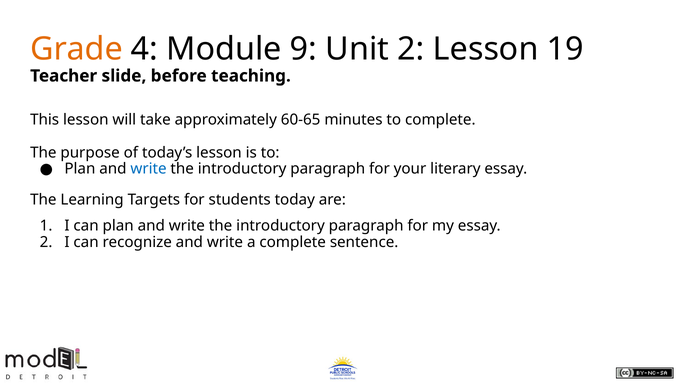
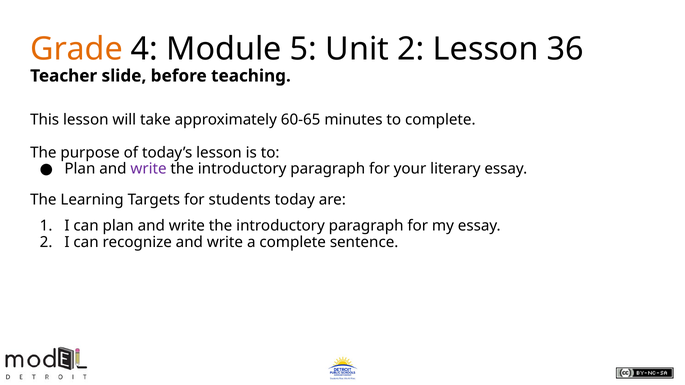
9: 9 -> 5 (304, 49)
19: 19 -> 36 (565, 49)
write colour: blue -> purple (149, 169)
